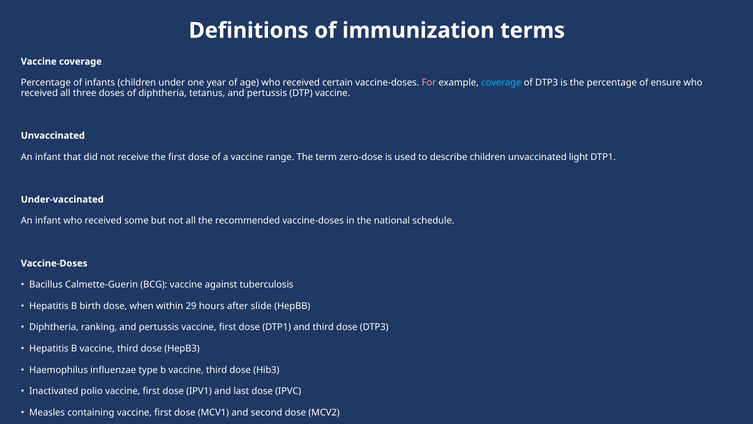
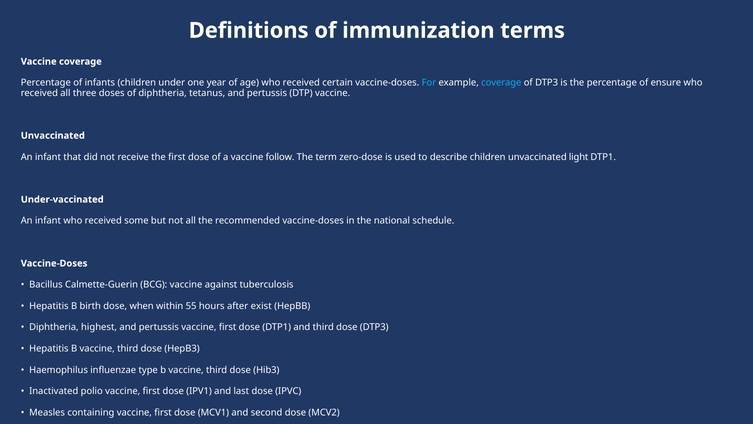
For colour: pink -> light blue (429, 83)
range: range -> follow (280, 157)
29: 29 -> 55 (191, 306)
slide: slide -> exist (261, 306)
ranking: ranking -> highest (99, 327)
